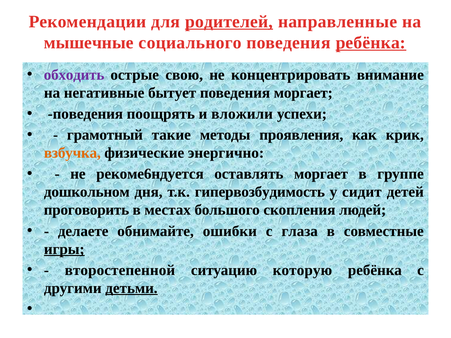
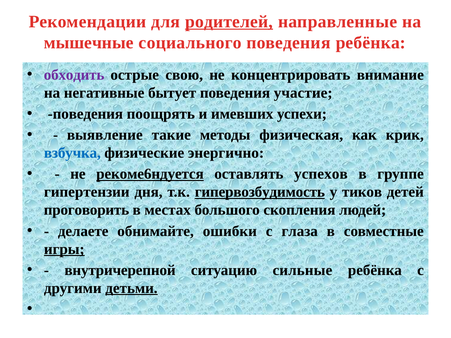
ребёнка underline: present -> none (371, 43)
поведения моргает: моргает -> участие (303, 93)
вложили: вложили -> имевших (242, 114)
грамотный: грамотный -> выявление (105, 135)
проявления: проявления -> физическая (301, 135)
взбучка colour: orange -> blue (72, 153)
рекоме6ндуется underline: none -> present (150, 174)
оставлять моргает: моргает -> успехов (321, 174)
дошкольном: дошкольном -> гипертензии (87, 192)
гипервозбудимость underline: none -> present (260, 192)
сидит: сидит -> тиков (362, 192)
второстепенной: второстепенной -> внутричерепной (120, 270)
которую: которую -> сильные (302, 270)
